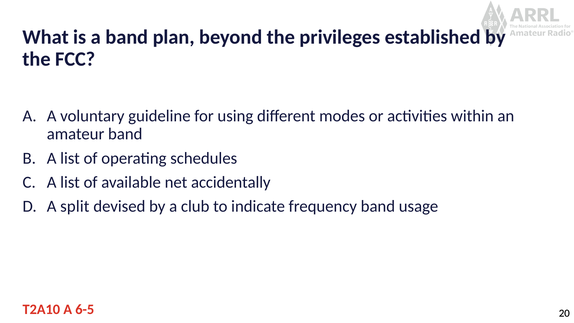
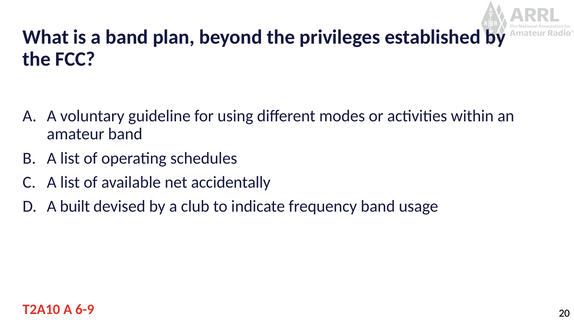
split: split -> built (75, 206)
6-5: 6-5 -> 6-9 (85, 309)
